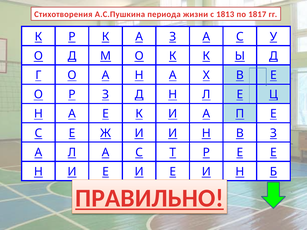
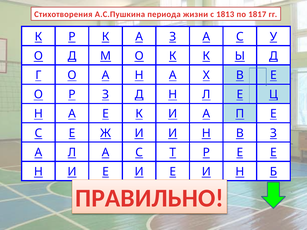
ПРАВИЛЬНО underline: present -> none (149, 199)
